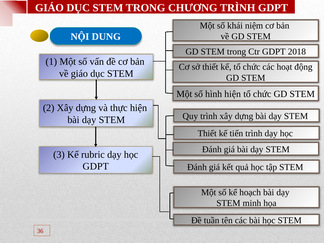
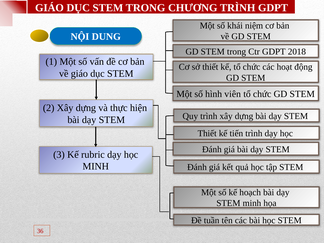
hình hiện: hiện -> viên (233, 94)
GDPT: GDPT -> MINH (96, 166)
